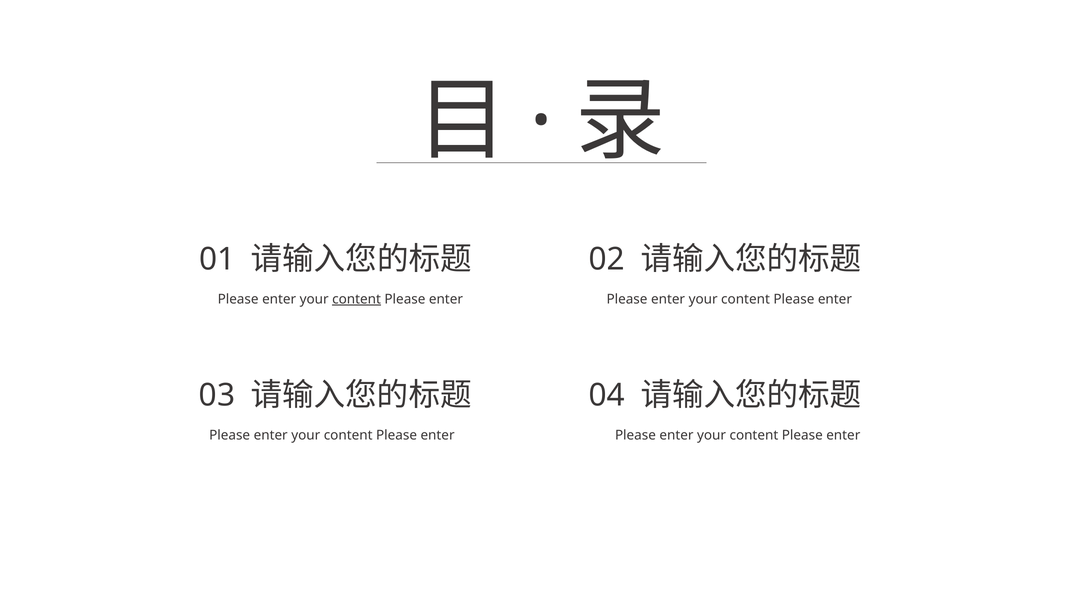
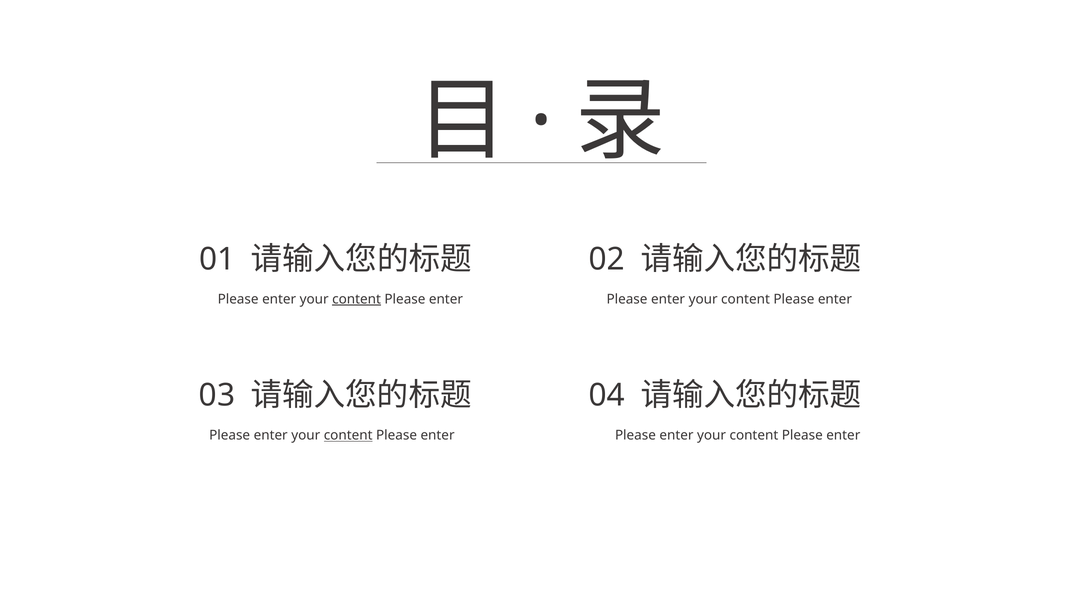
content underline: none -> present (348, 435)
